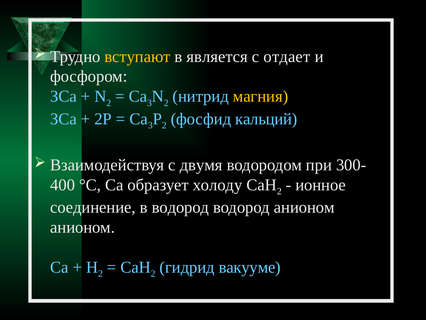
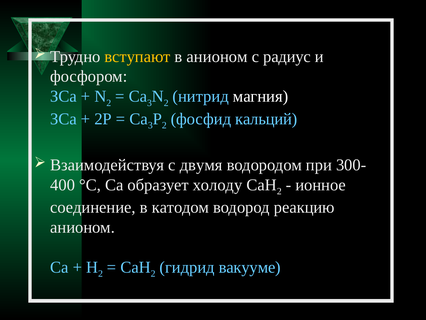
в является: является -> анионом (217, 56)
отдает: отдает -> радиус (287, 56)
магния colour: yellow -> white (261, 96)
в водород: водород -> катодом (180, 207)
водород анионом: анионом -> реакцию (304, 207)
